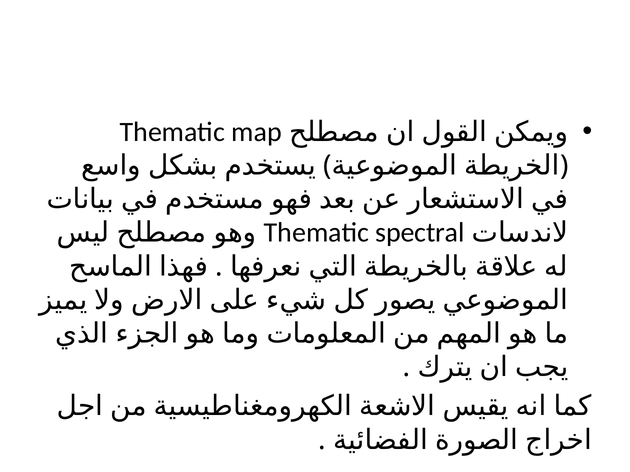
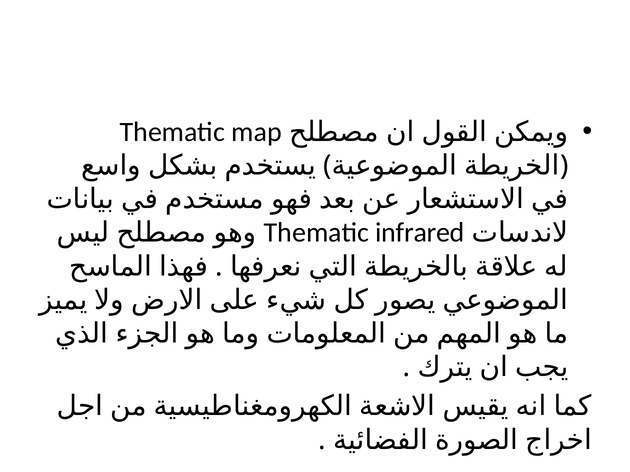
spectral: spectral -> infrared (420, 233)
